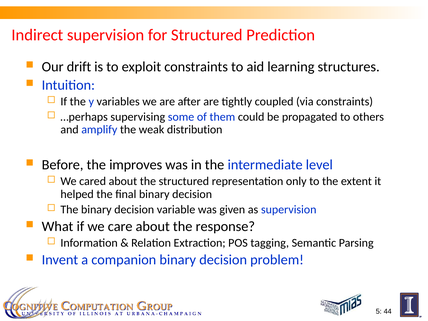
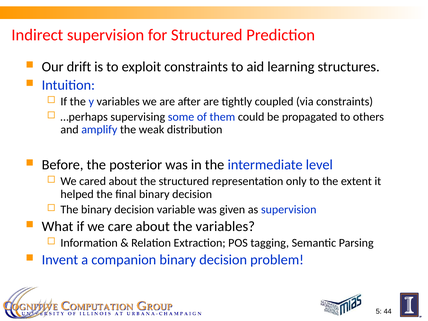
improves: improves -> posterior (136, 165)
the response: response -> variables (225, 226)
